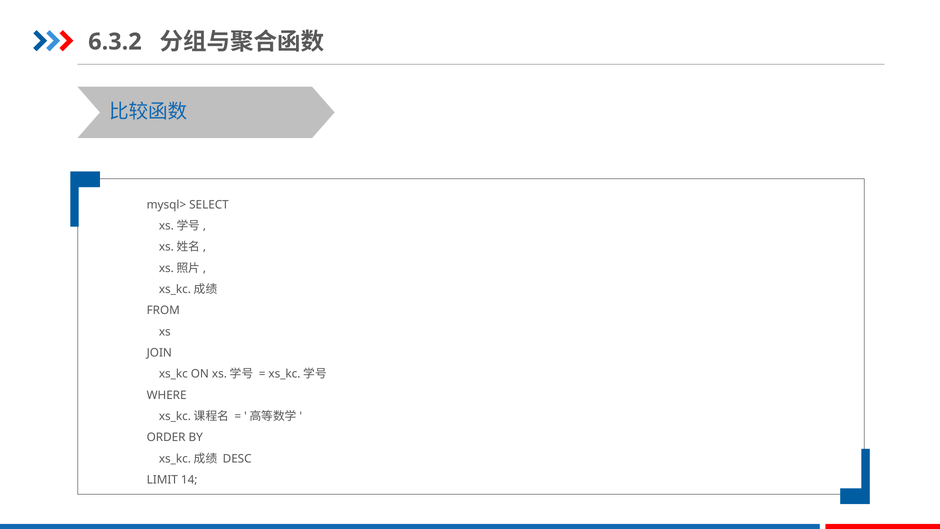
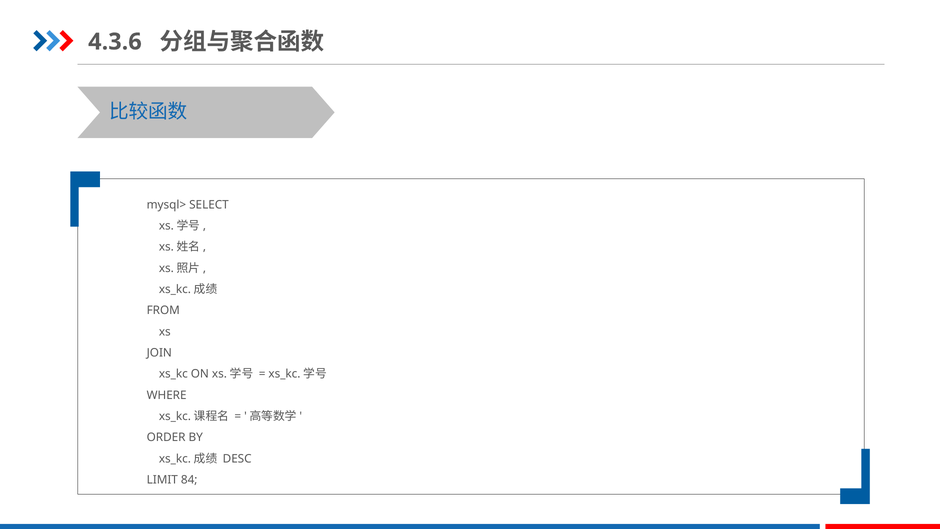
6.3.2: 6.3.2 -> 4.3.6 (115, 42)
14: 14 -> 84 (189, 480)
